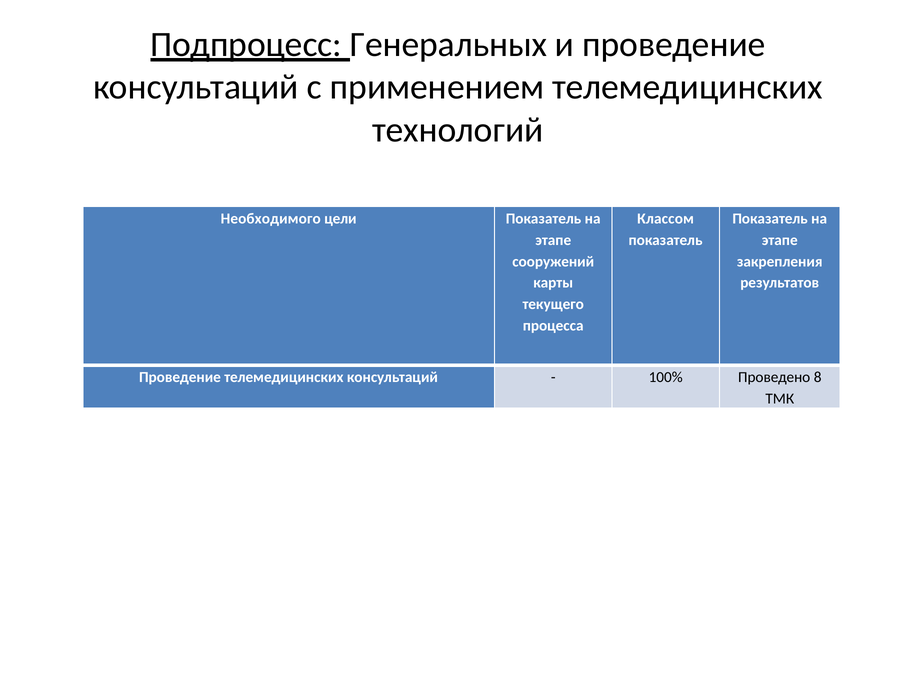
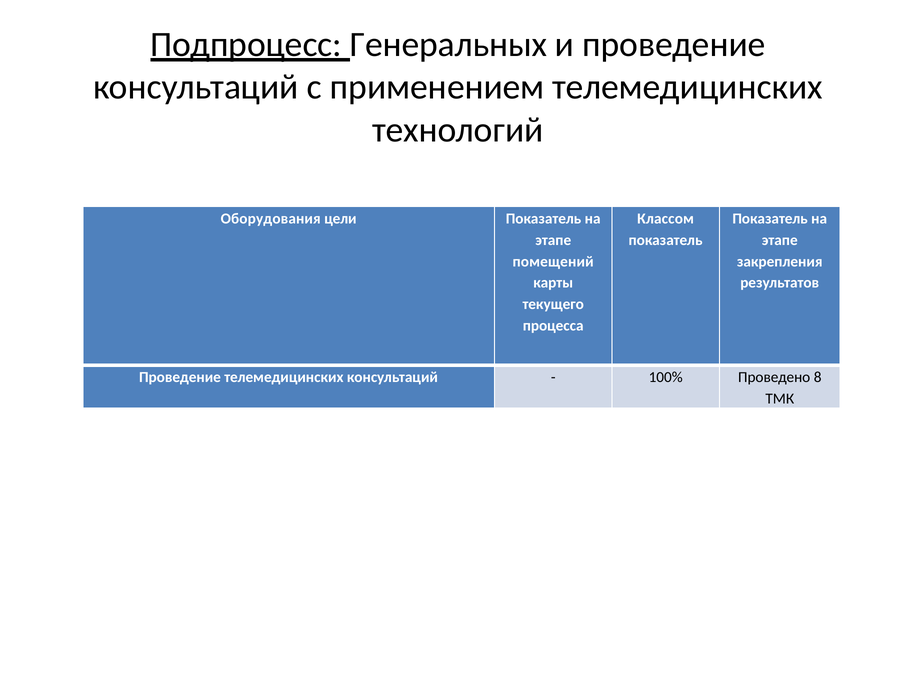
Необходимого: Необходимого -> Оборудования (271, 219)
сооружений: сооружений -> помещений (553, 261)
